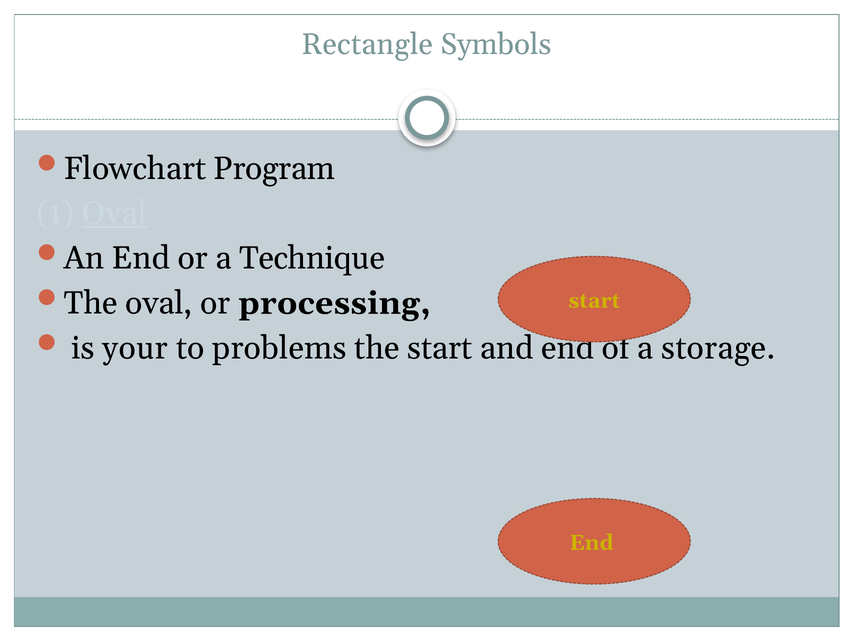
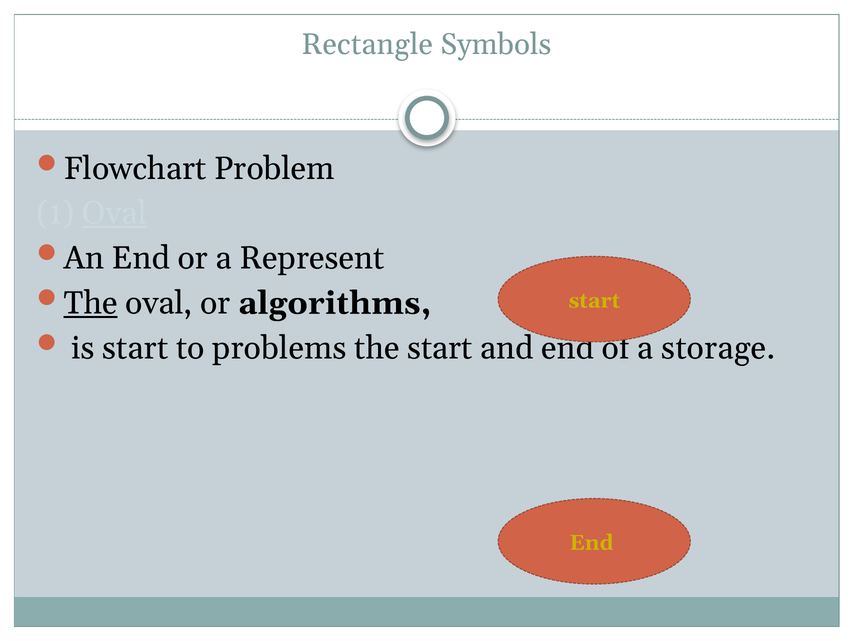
Program: Program -> Problem (274, 168)
Technique: Technique -> Represent (312, 258)
The underline: none -> present (91, 303)
processing: processing -> algorithms (335, 303)
is your: your -> start (135, 348)
